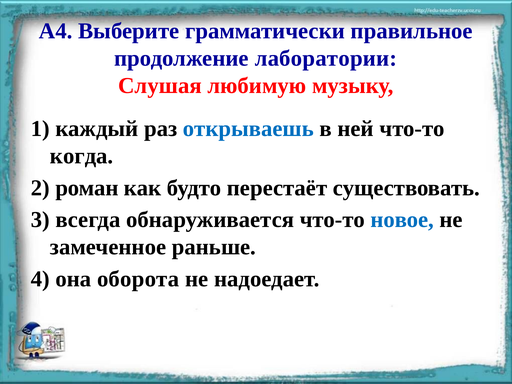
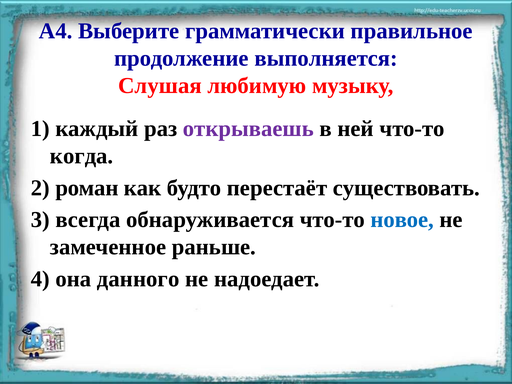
лаборатории: лаборатории -> выполняется (326, 58)
открываешь colour: blue -> purple (248, 129)
оборота: оборота -> данного (138, 279)
